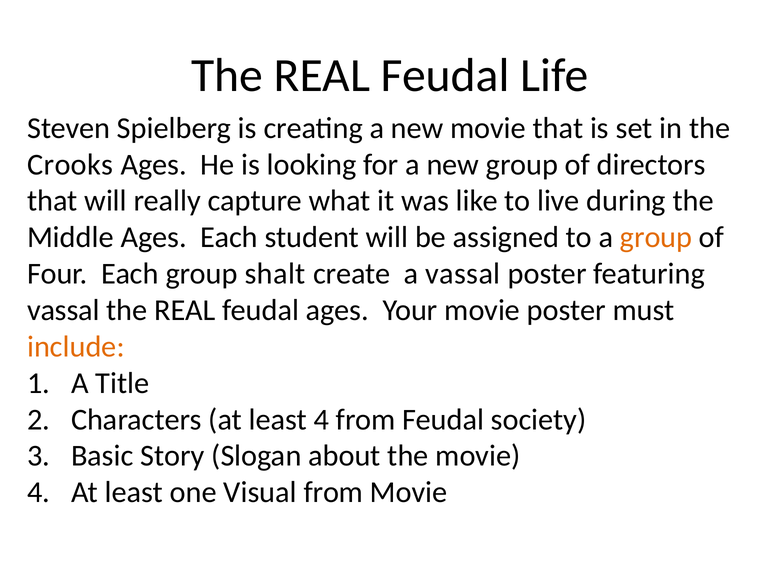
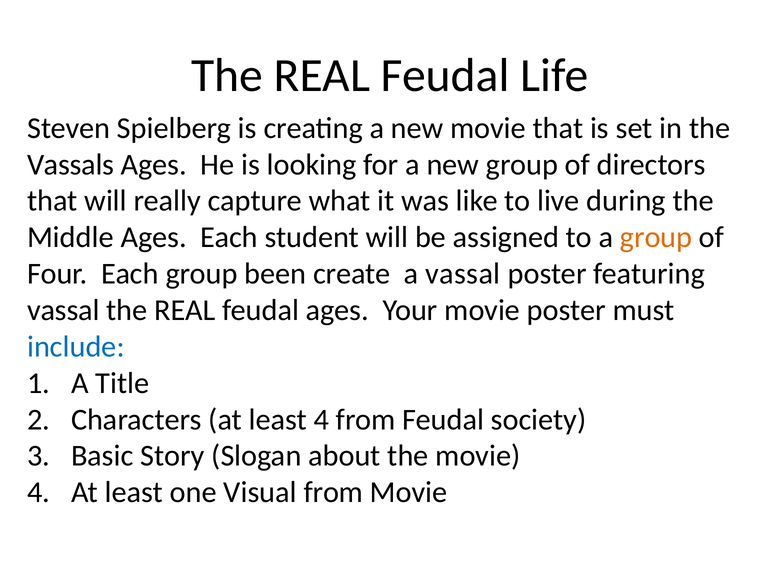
Crooks: Crooks -> Vassals (71, 165)
shalt: shalt -> been (275, 274)
include colour: orange -> blue (76, 347)
